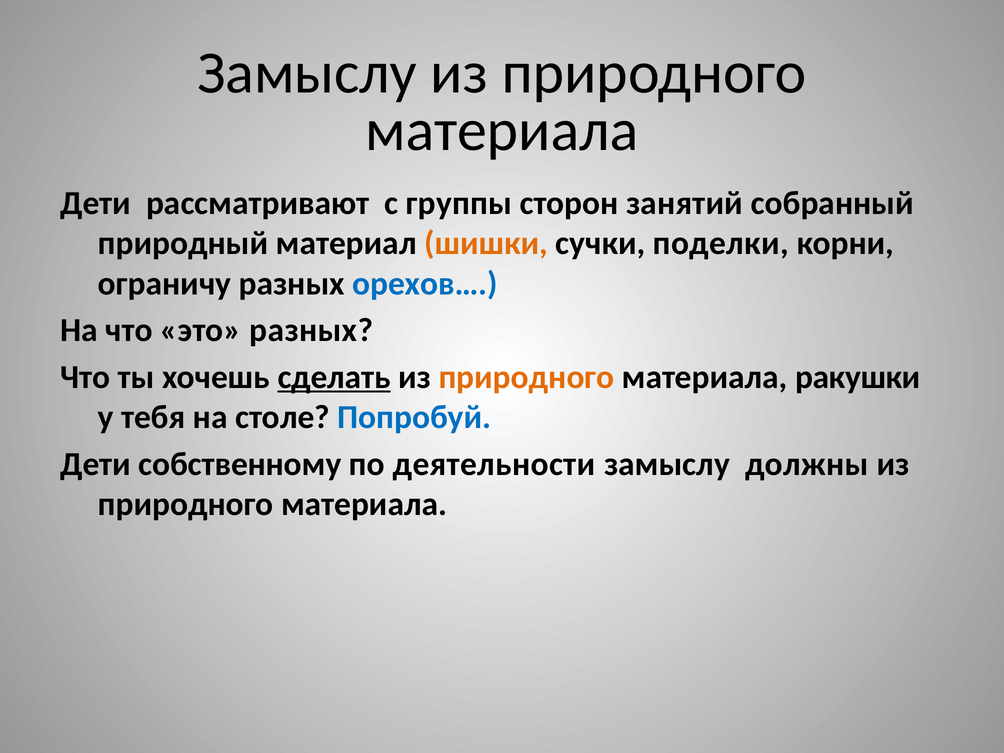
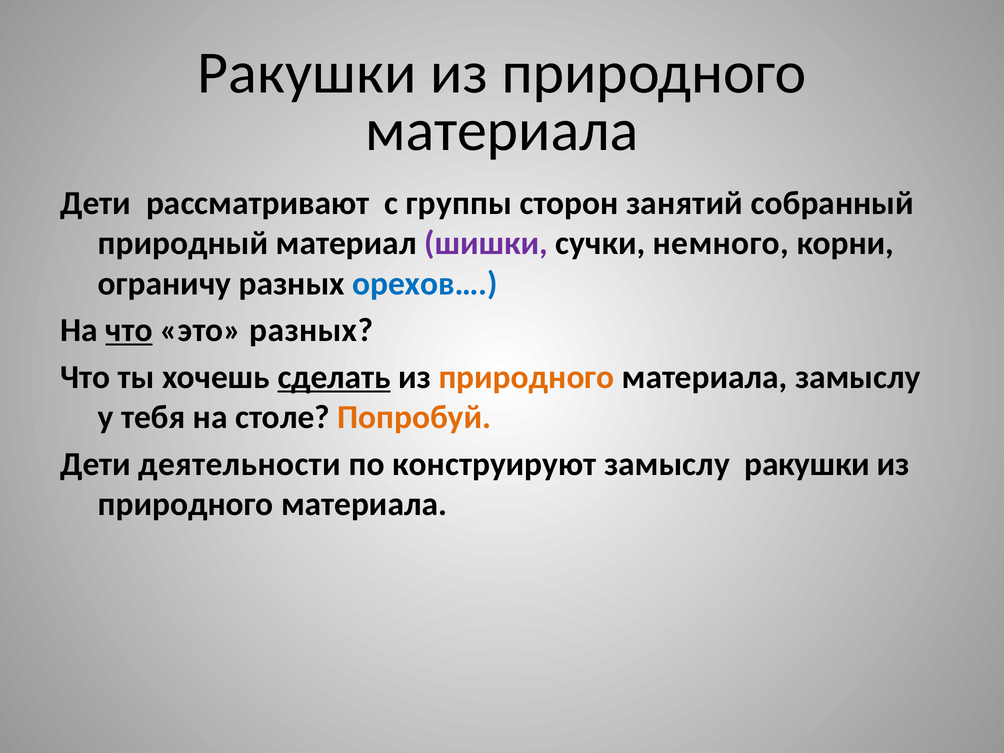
Замыслу: Замыслу -> Ракушки (307, 73)
шишки colour: orange -> purple (486, 243)
поделки: поделки -> немного (721, 243)
что underline: none -> present (129, 330)
материала ракушки: ракушки -> замыслу (858, 377)
Попробуй colour: blue -> orange (414, 417)
собственному: собственному -> деятельности (240, 464)
деятельности: деятельности -> конструируют (494, 464)
замыслу должны: должны -> ракушки (807, 464)
